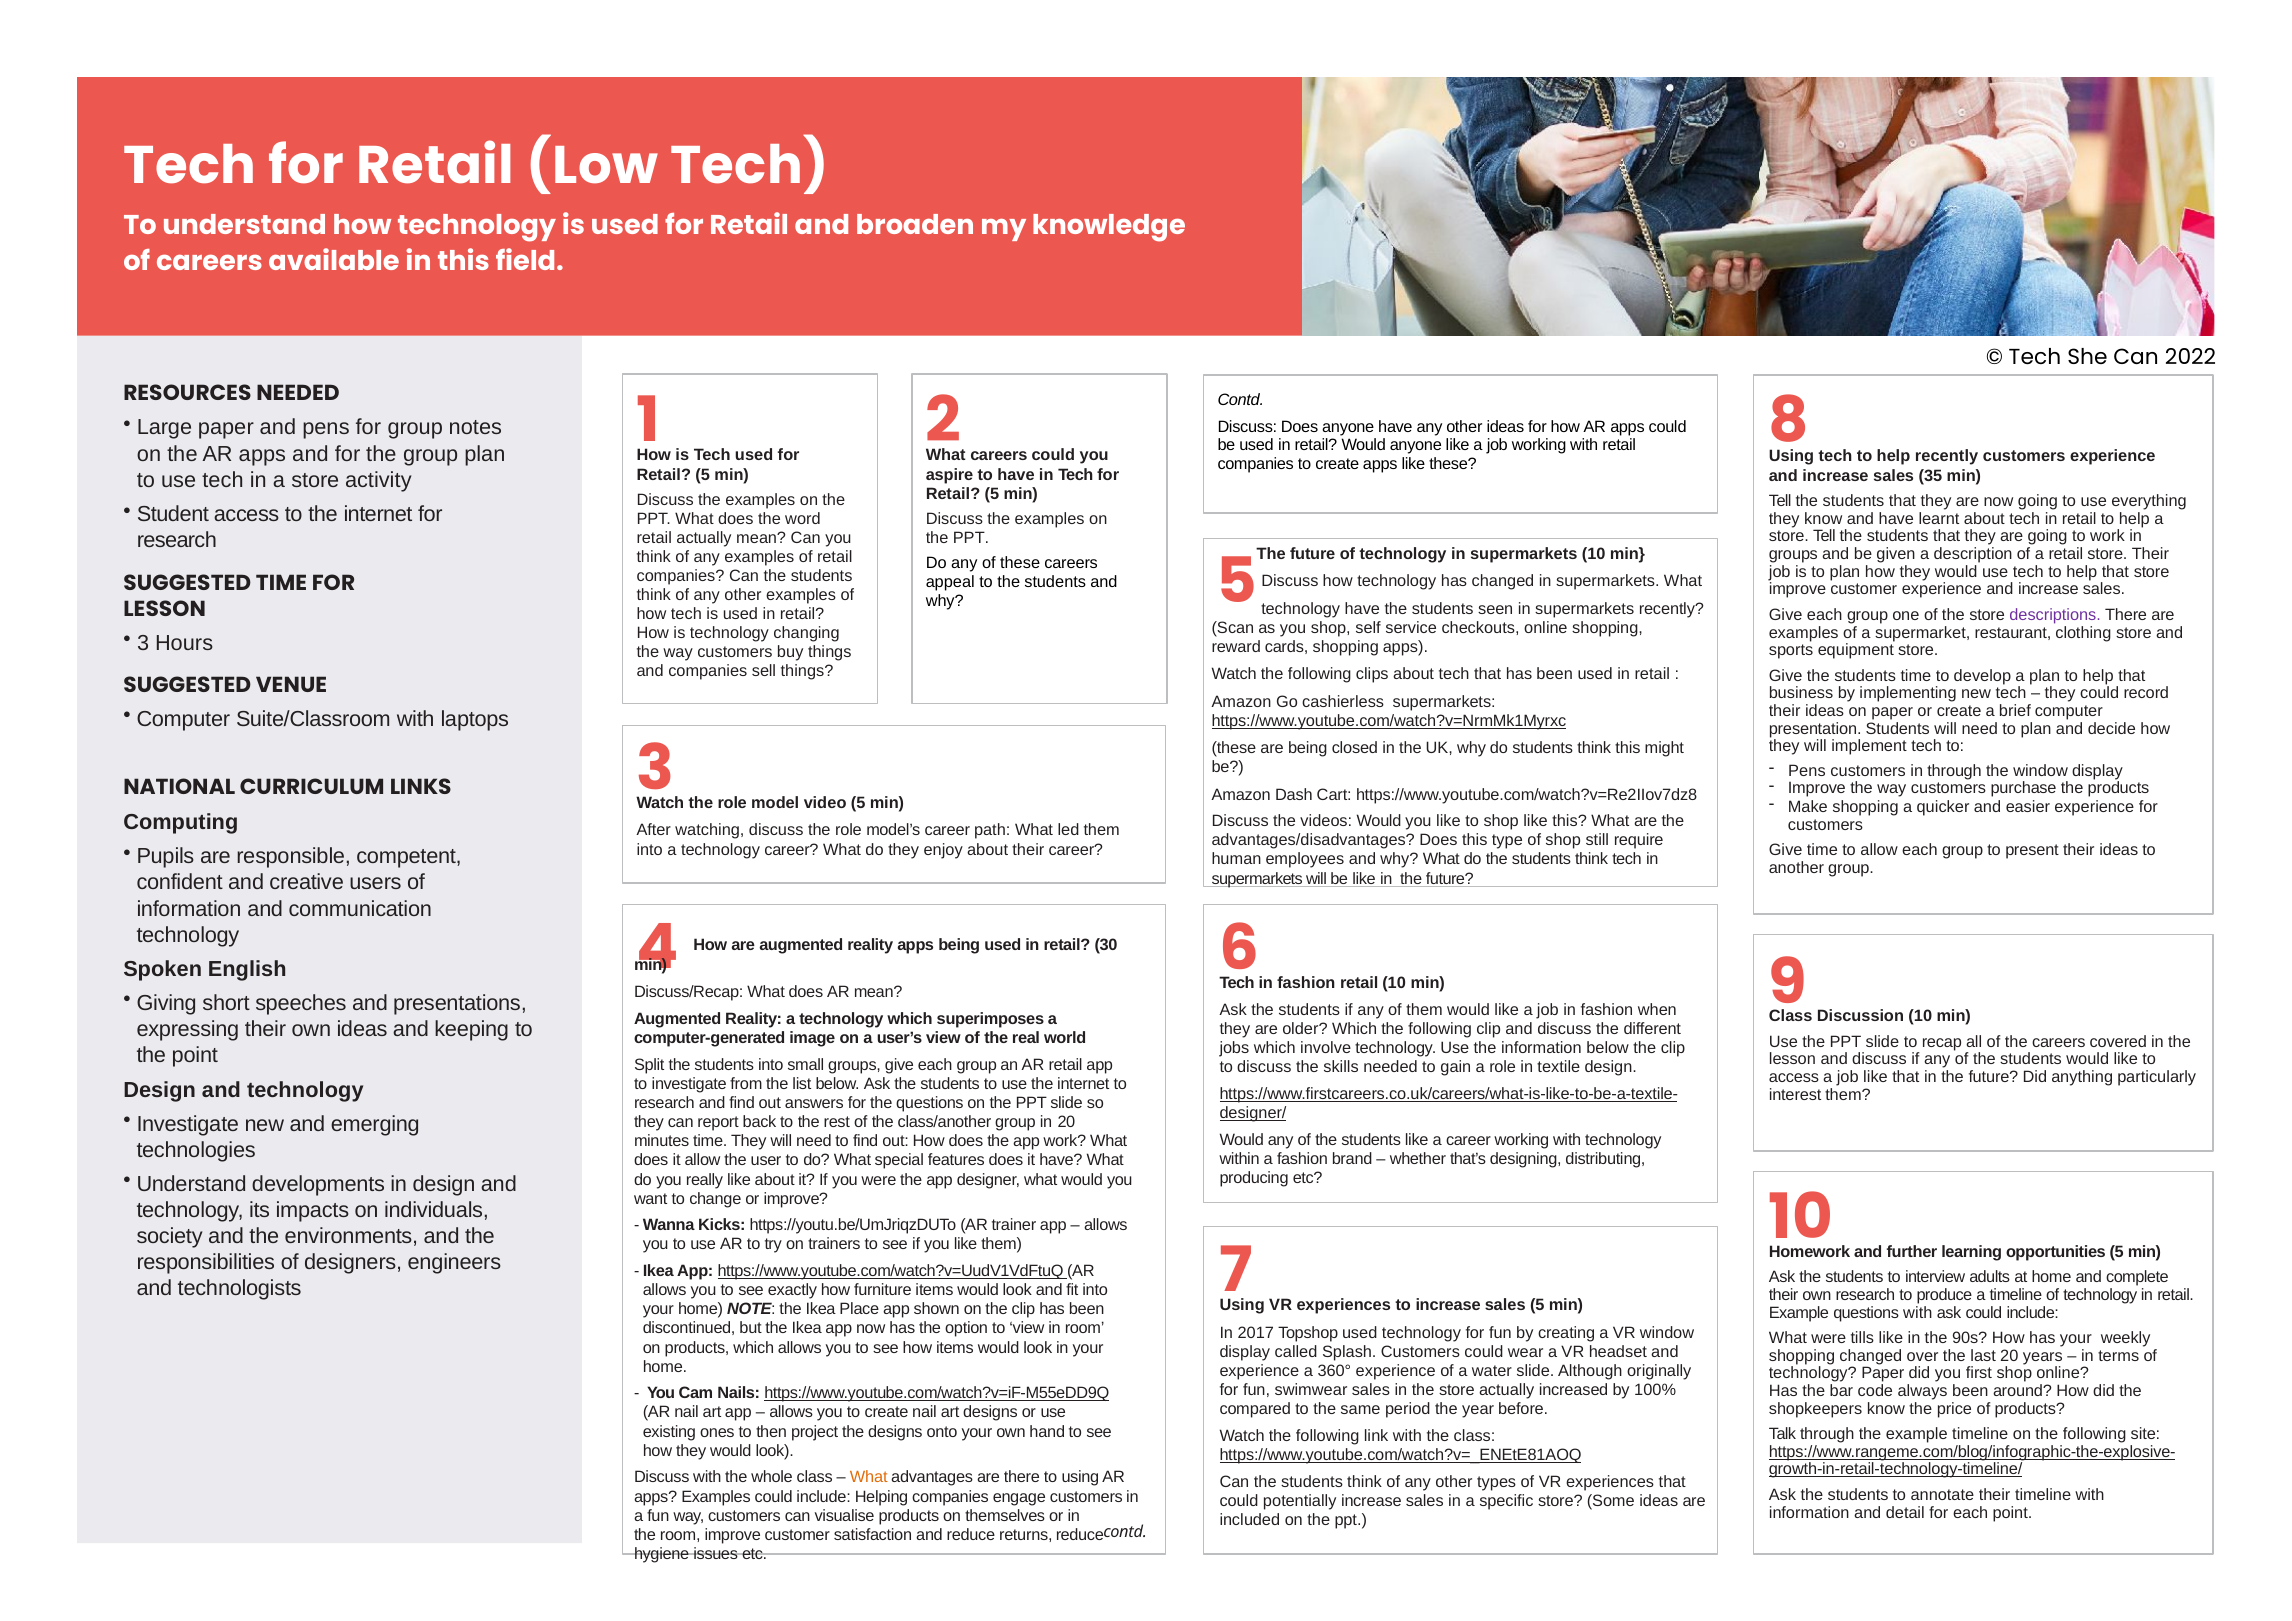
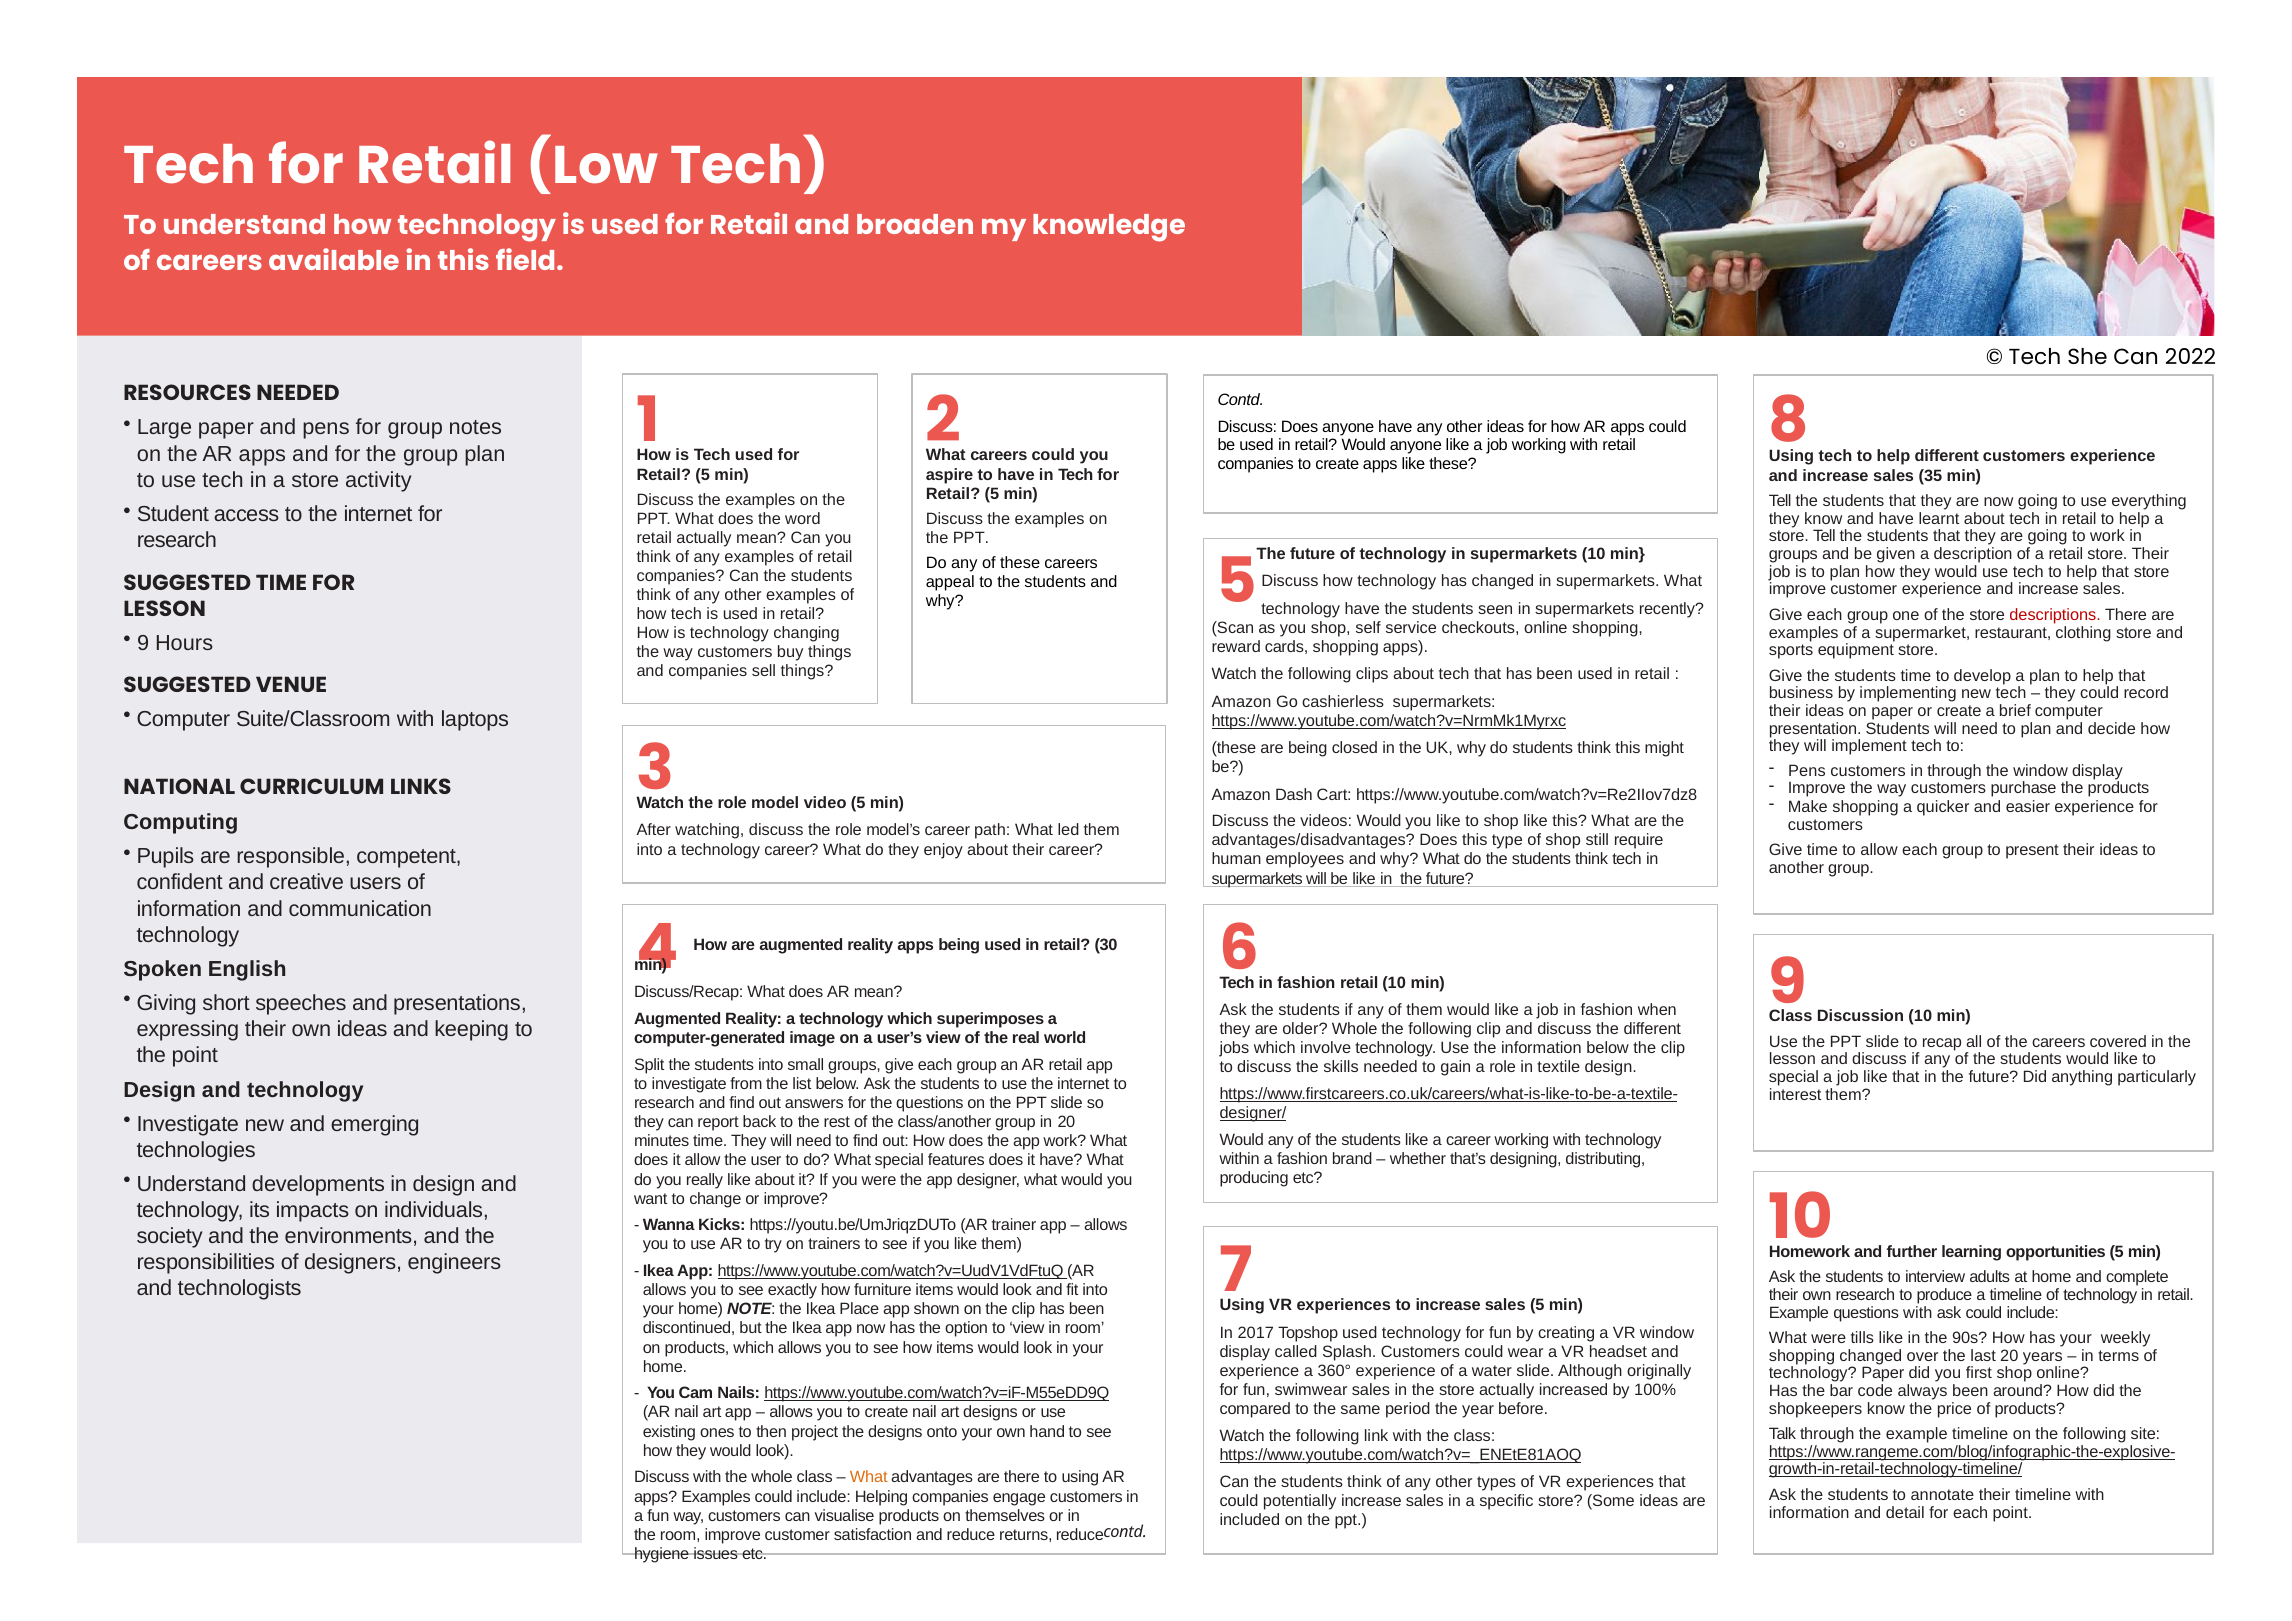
help recently: recently -> different (1947, 456)
descriptions colour: purple -> red (2055, 615)
3: 3 -> 9 (143, 643)
older Which: Which -> Whole (1355, 1029)
access: access -> special (1794, 1077)
